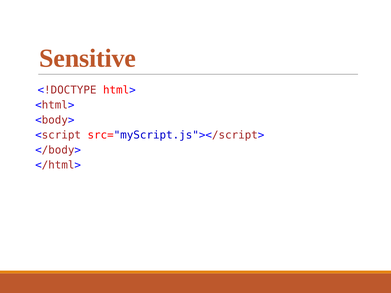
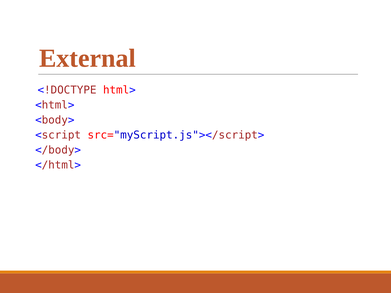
Sensitive: Sensitive -> External (87, 58)
